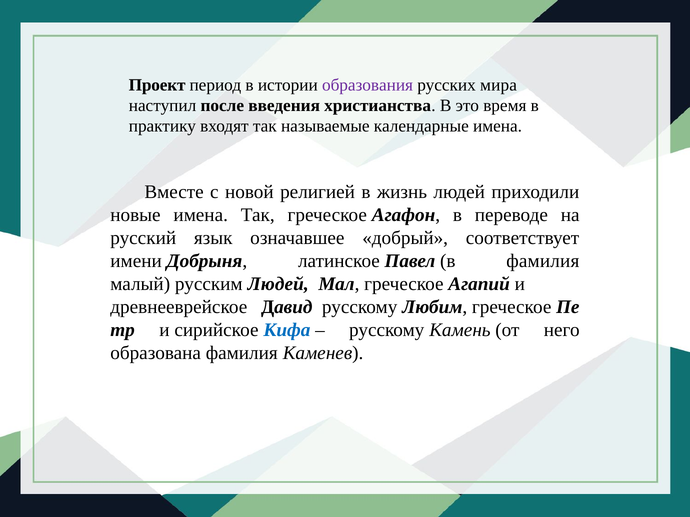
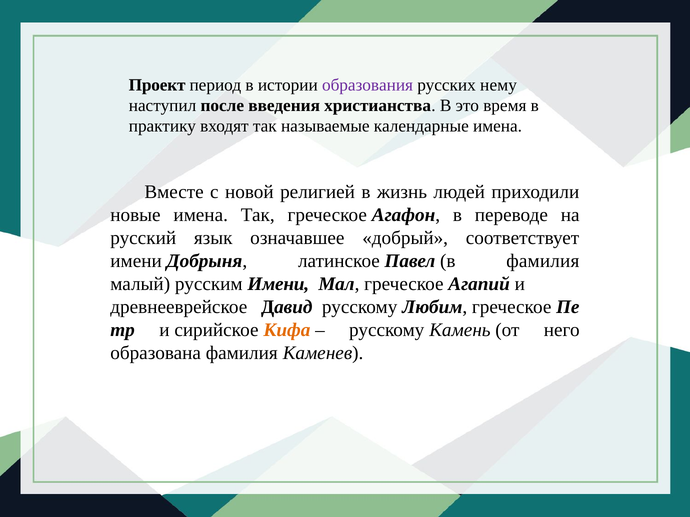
мира: мира -> нему (499, 85)
русским Людей: Людей -> Имени (278, 284)
Кифа colour: blue -> orange (287, 330)
